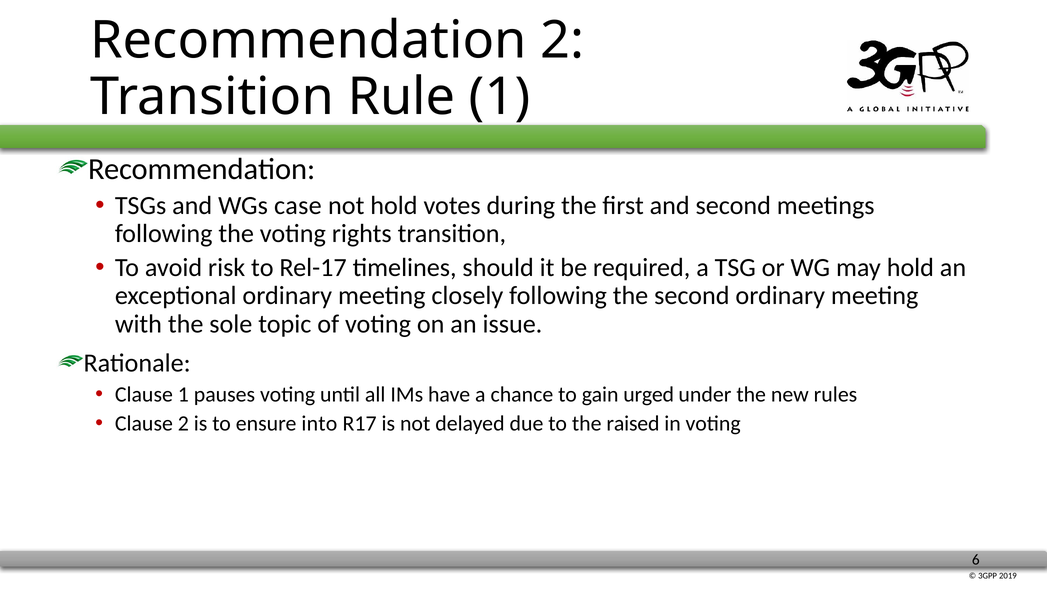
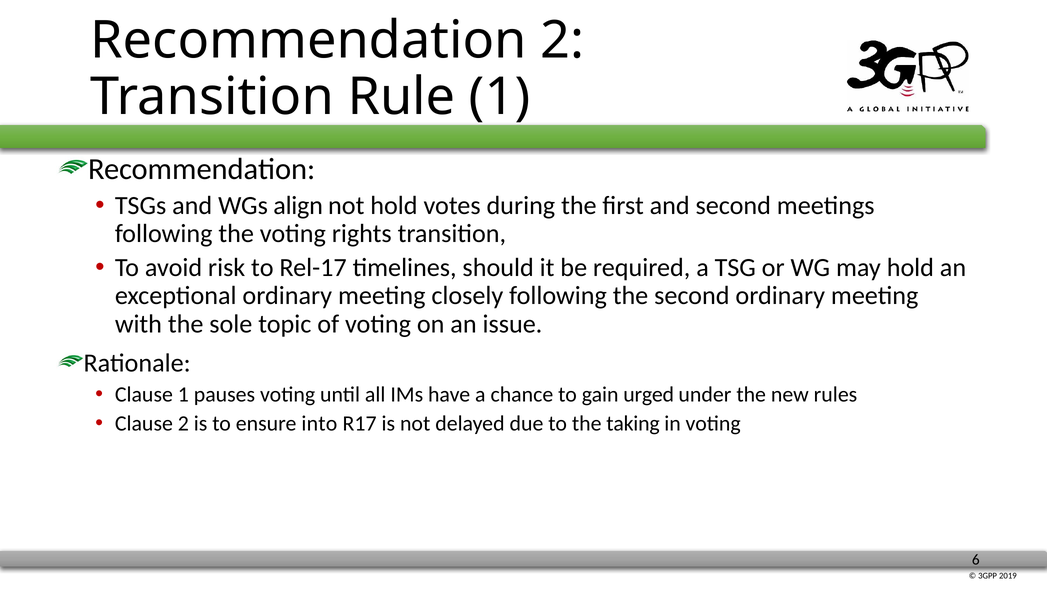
case: case -> align (298, 205)
raised: raised -> taking (633, 423)
